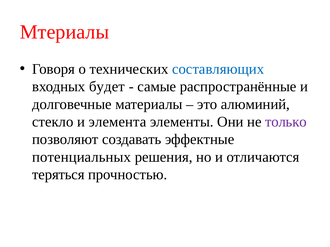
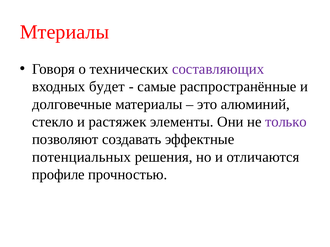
составляющих colour: blue -> purple (218, 69)
элемента: элемента -> растяжек (117, 122)
теряться: теряться -> профиле (58, 175)
